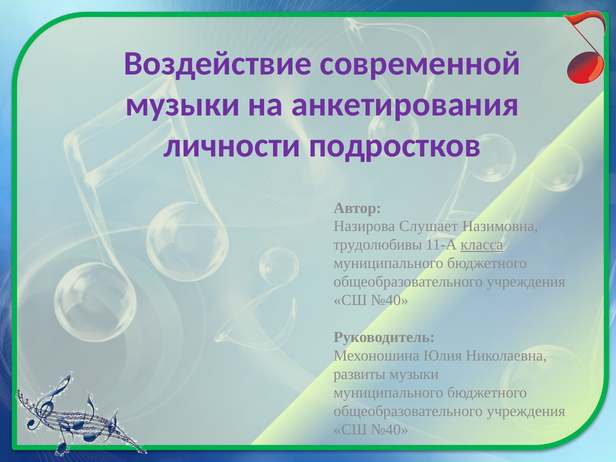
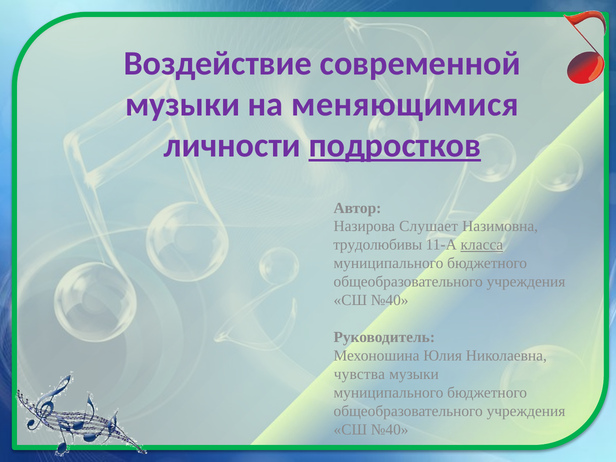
анкетирования: анкетирования -> меняющимися (405, 105)
подростков underline: none -> present (395, 146)
развиты: развиты -> чувства (359, 374)
